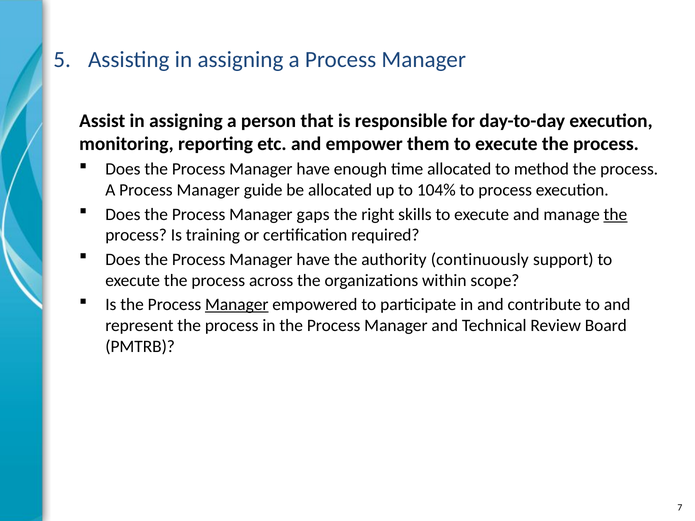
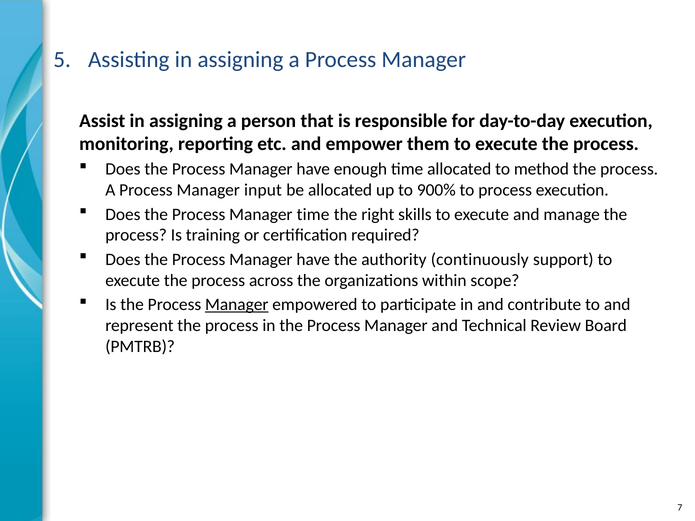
guide: guide -> input (263, 190)
104%: 104% -> 900% (436, 190)
Manager gaps: gaps -> time (313, 214)
the underline: present -> none (615, 214)
